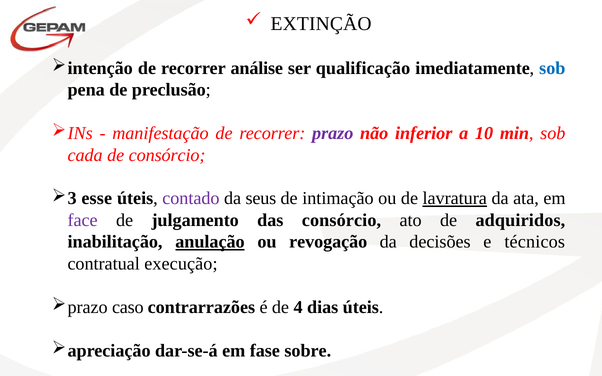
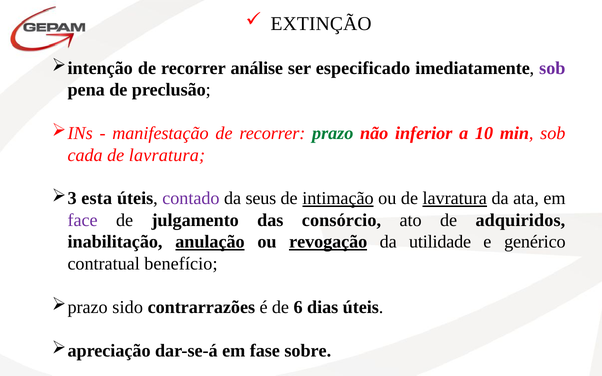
qualificação: qualificação -> especificado (363, 68)
sob colour: blue -> purple (552, 68)
prazo colour: purple -> green (333, 133)
consórcio: consórcio -> lavratura (167, 155)
esse: esse -> esta (97, 199)
intimação underline: none -> present (338, 199)
revogação underline: none -> present (328, 242)
decisões: decisões -> utilidade (440, 242)
técnicos: técnicos -> genérico (535, 242)
execução: execução -> benefício (181, 264)
caso: caso -> sido (128, 307)
4: 4 -> 6 (298, 307)
